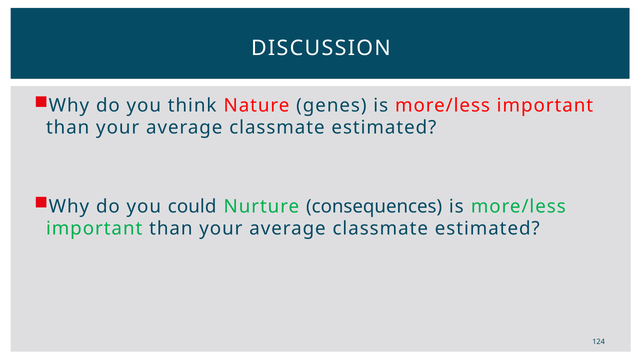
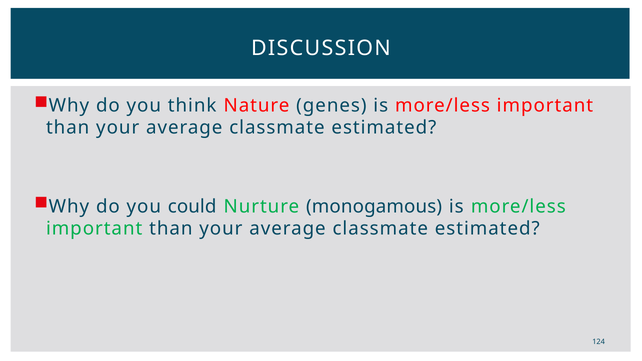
consequences: consequences -> monogamous (374, 206)
